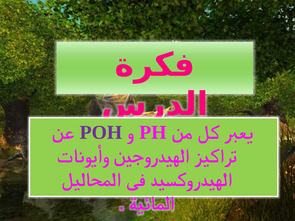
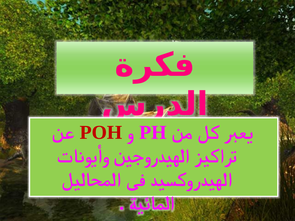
POH colour: purple -> red (101, 133)
